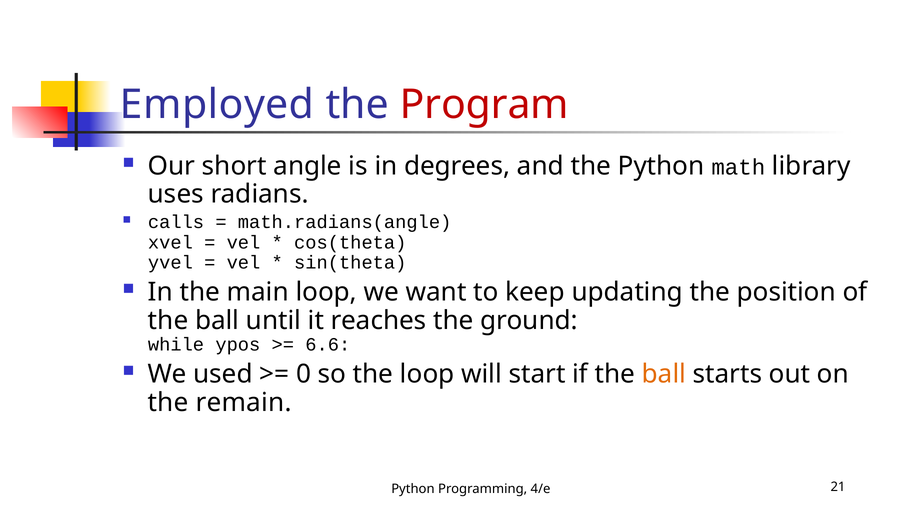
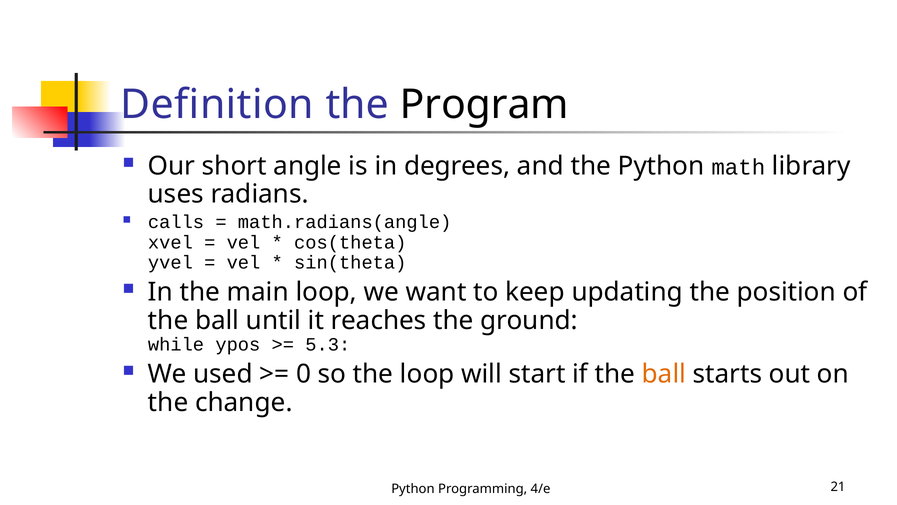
Employed: Employed -> Definition (217, 104)
Program colour: red -> black (484, 104)
6.6: 6.6 -> 5.3 (328, 344)
remain: remain -> change (244, 402)
